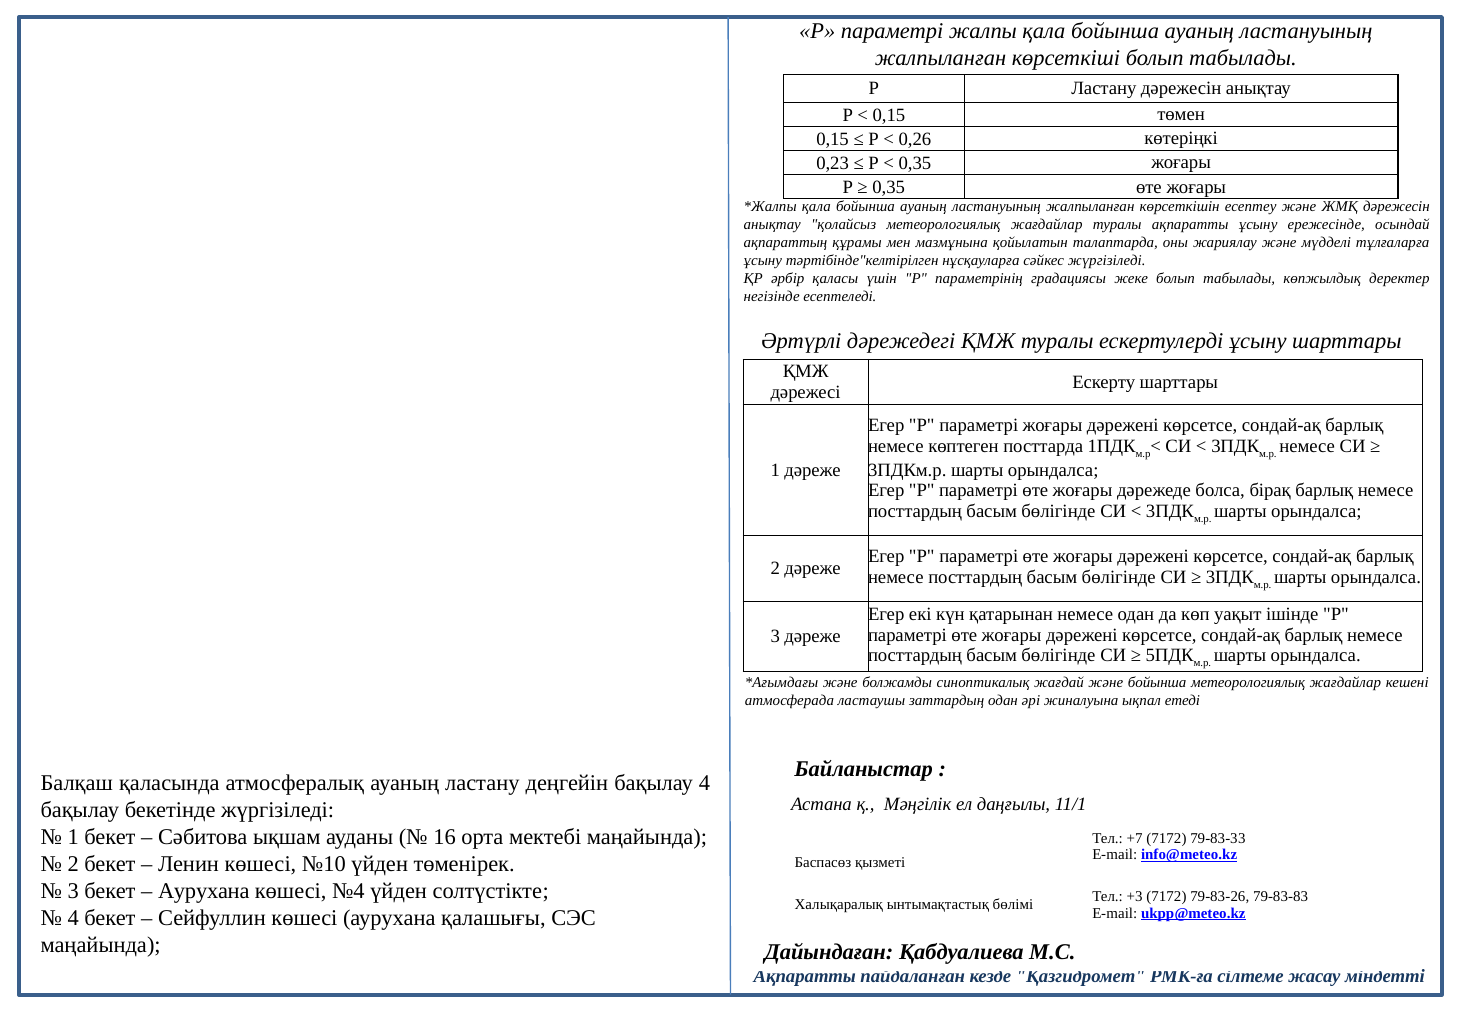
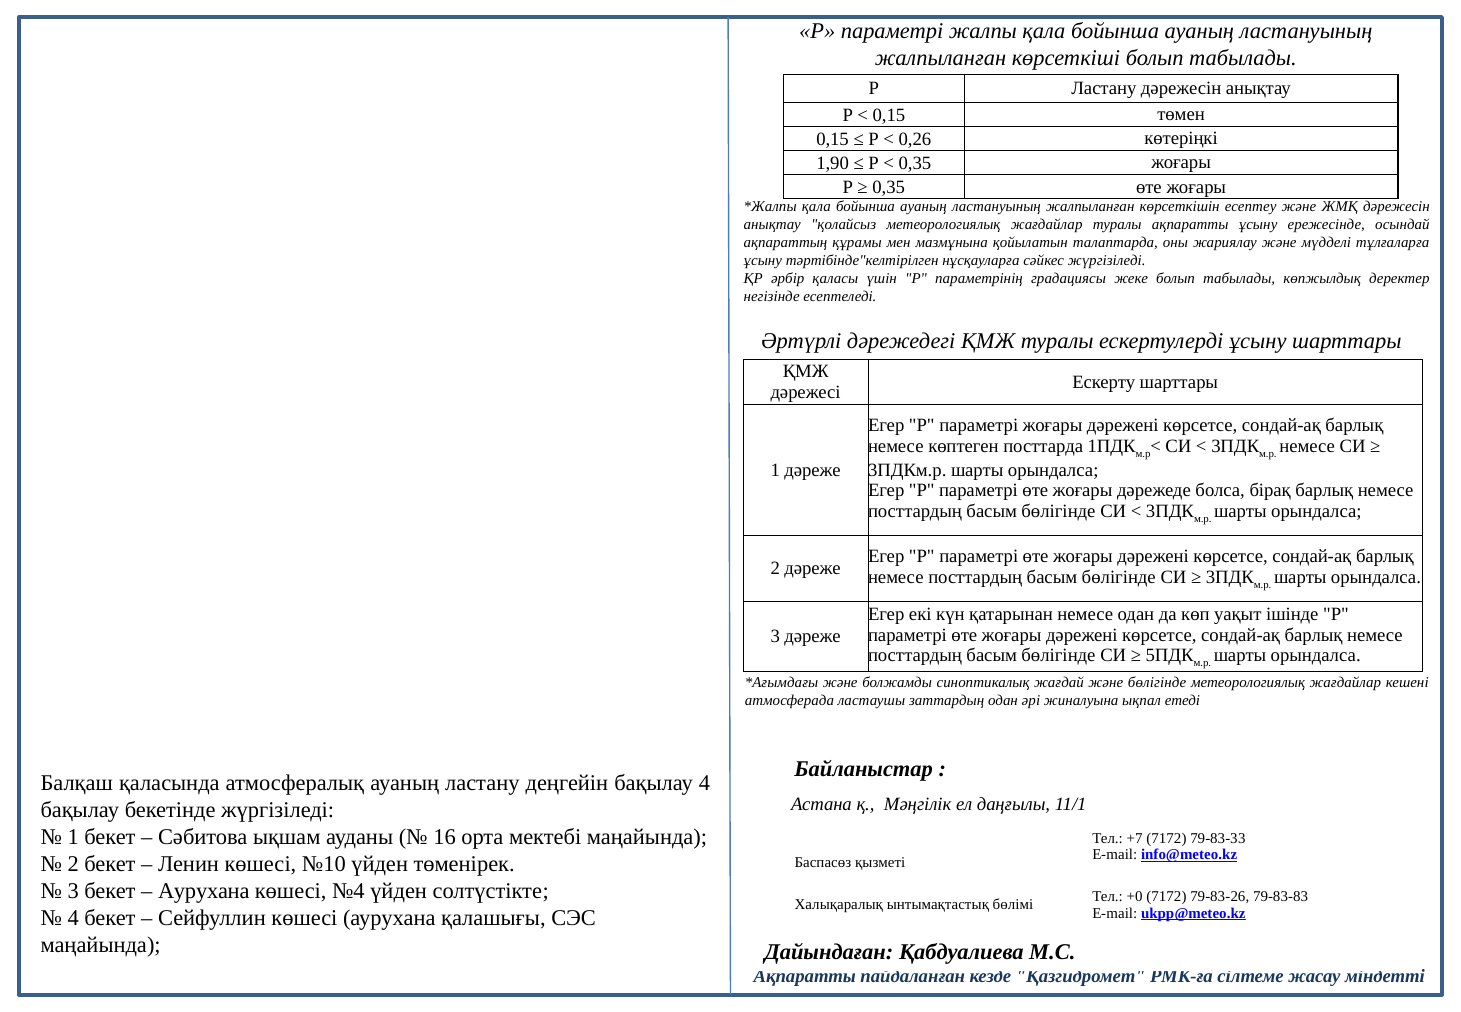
0,23: 0,23 -> 1,90 (833, 163)
және бойынша: бойынша -> бөлігінде (1157, 682)
+3: +3 -> +0 (1135, 896)
